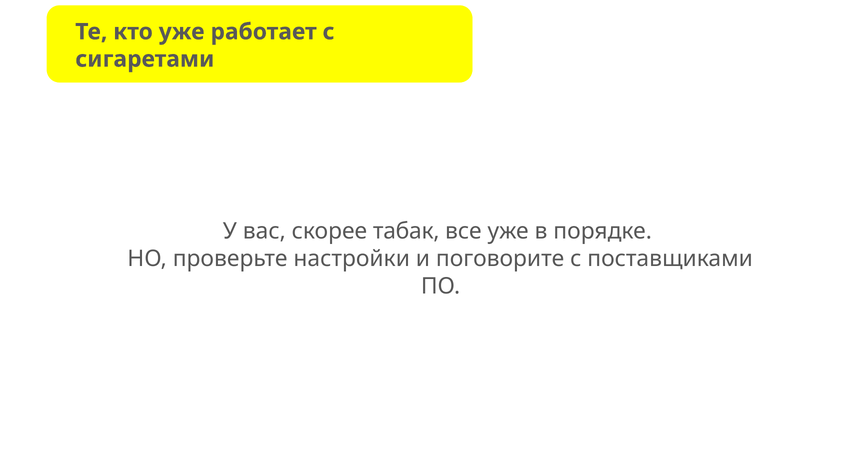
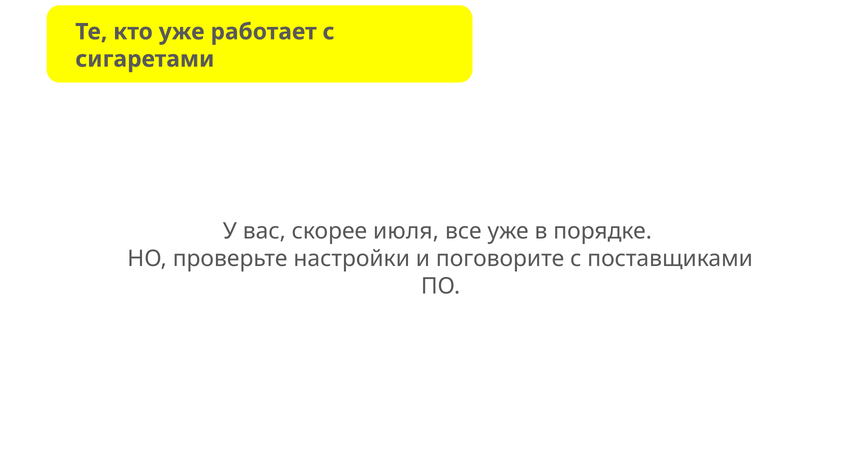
табак: табак -> июля (406, 231)
